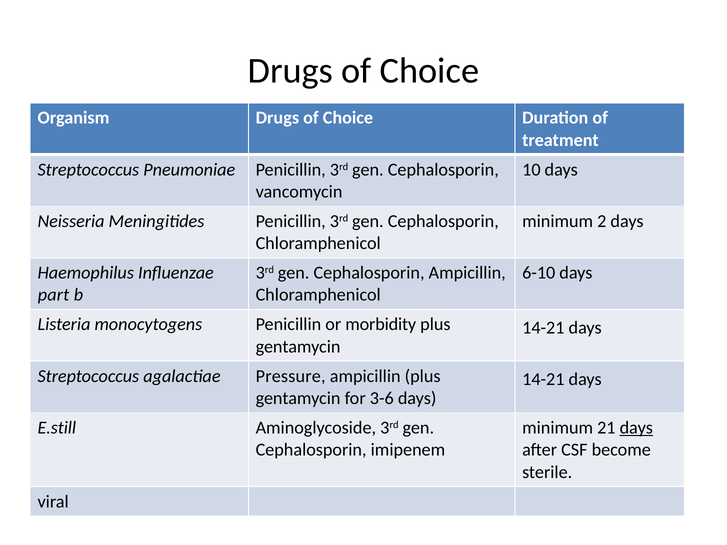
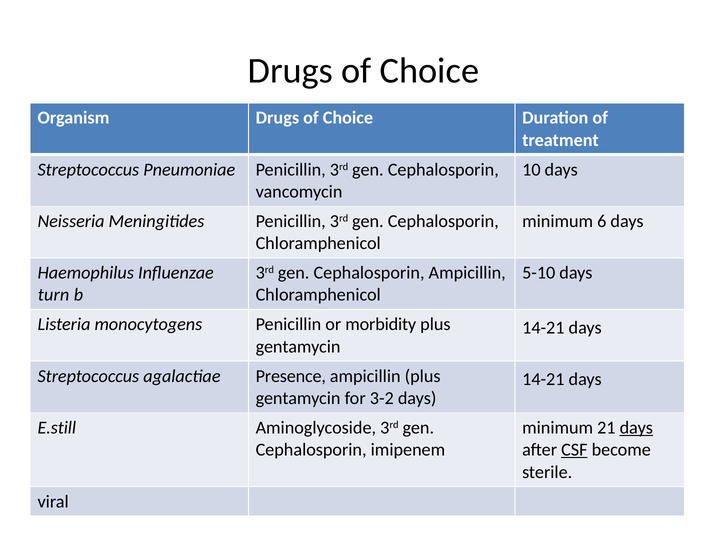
2: 2 -> 6 (602, 221)
6-10: 6-10 -> 5-10 (539, 273)
part: part -> turn (54, 295)
Pressure: Pressure -> Presence (291, 376)
3-6: 3-6 -> 3-2 (382, 398)
CSF underline: none -> present (574, 450)
